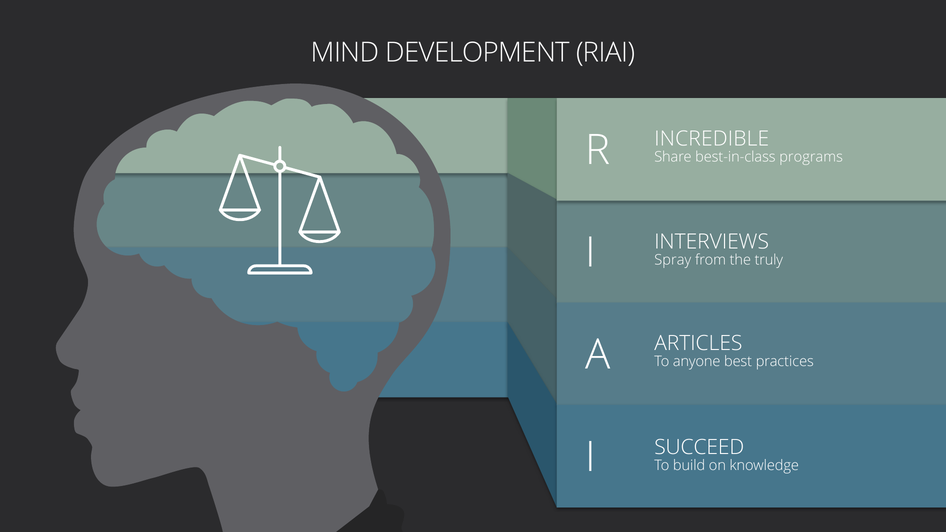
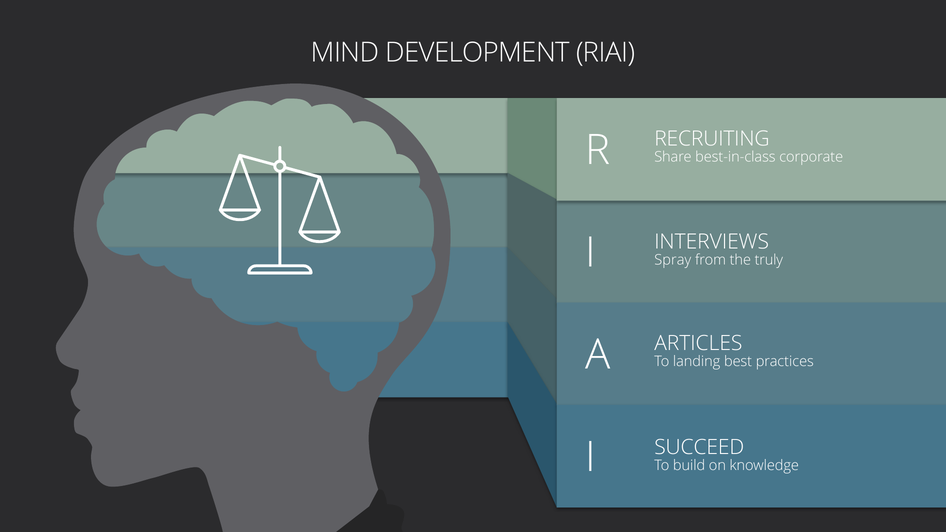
INCREDIBLE: INCREDIBLE -> RECRUITING (712, 139)
programs: programs -> corporate (811, 157)
anyone: anyone -> landing (697, 362)
